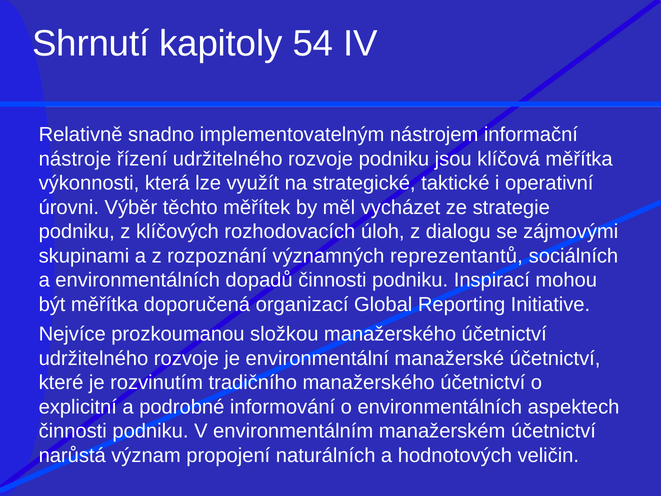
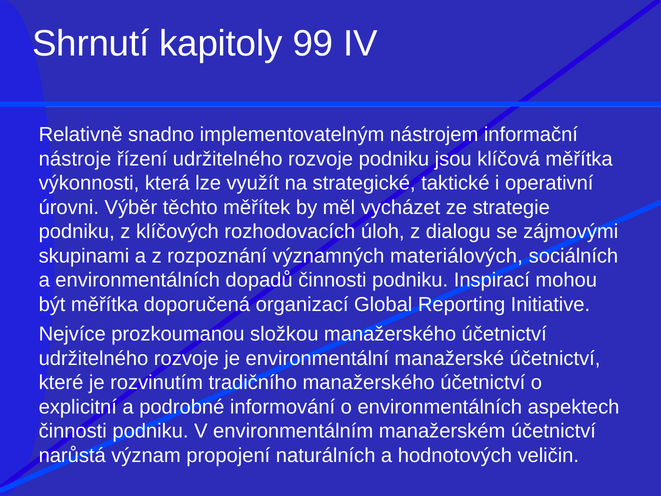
54: 54 -> 99 (313, 44)
reprezentantů: reprezentantů -> materiálových (456, 256)
